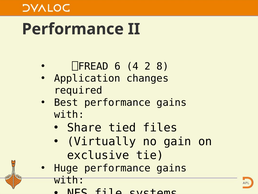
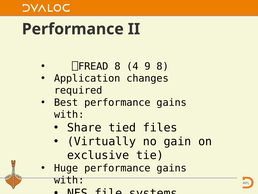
⎕FREAD 6: 6 -> 8 (117, 66)
2: 2 -> 9 (148, 66)
